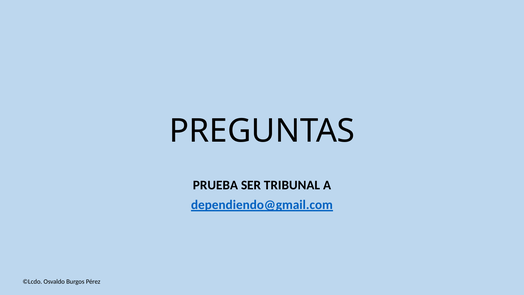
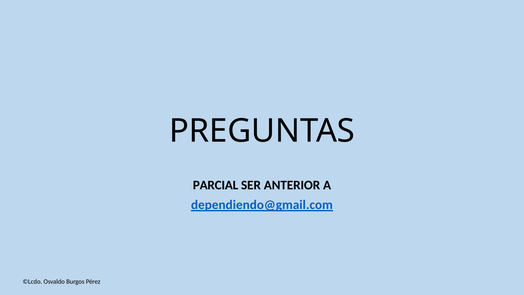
PRUEBA: PRUEBA -> PARCIAL (216, 185)
TRIBUNAL: TRIBUNAL -> ANTERIOR (292, 185)
